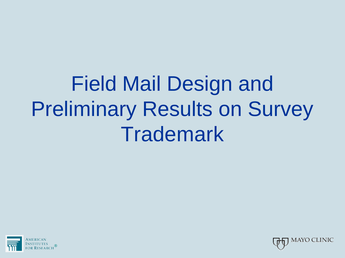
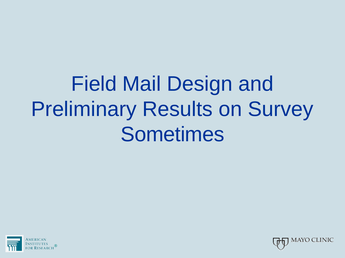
Trademark: Trademark -> Sometimes (173, 135)
